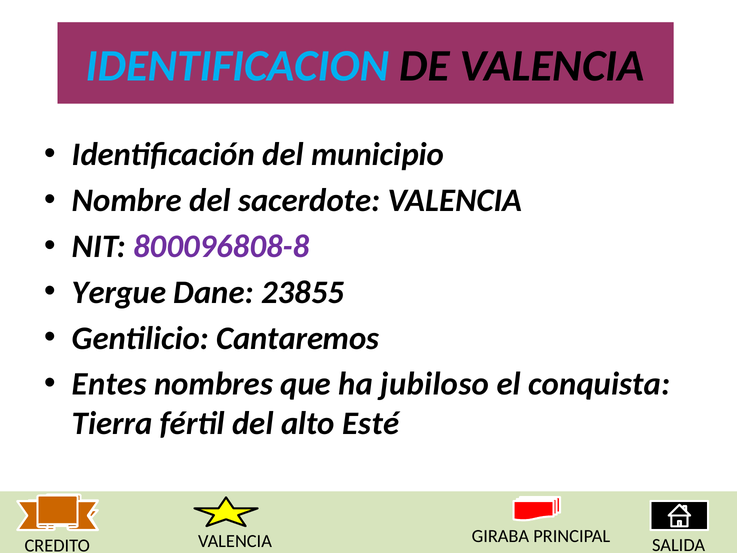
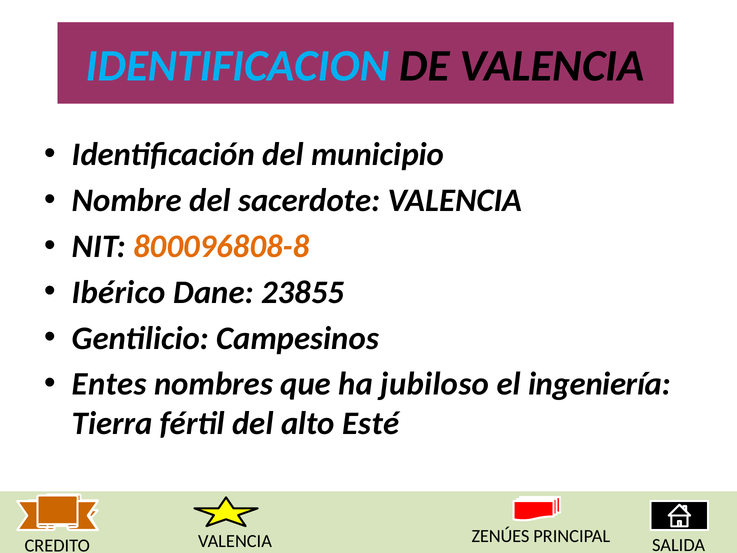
800096808-8 colour: purple -> orange (221, 246)
Yergue: Yergue -> Ibérico (119, 292)
Cantaremos: Cantaremos -> Campesinos (298, 338)
conquista: conquista -> ingeniería (600, 384)
GIRABA: GIRABA -> ZENÚES (500, 536)
